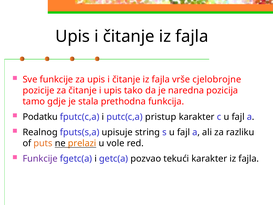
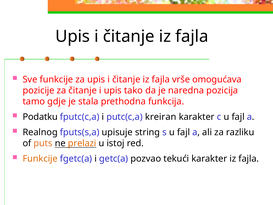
cjelobrojne: cjelobrojne -> omogućava (217, 79)
pristup: pristup -> kreiran (161, 117)
vole: vole -> istoj (116, 143)
Funkcije colour: purple -> orange (40, 159)
